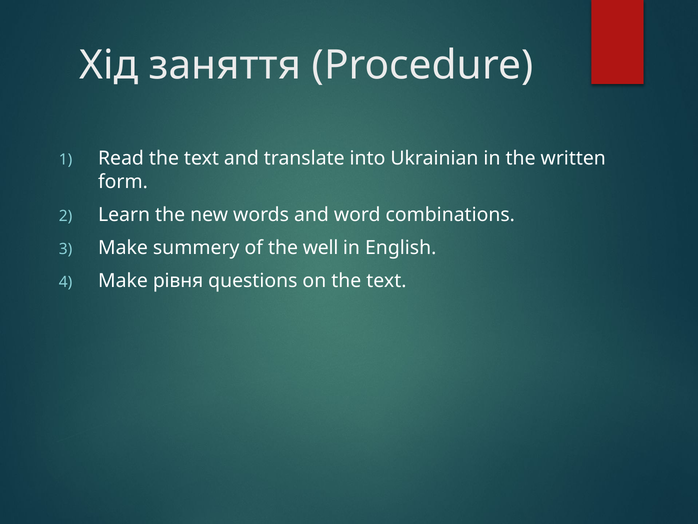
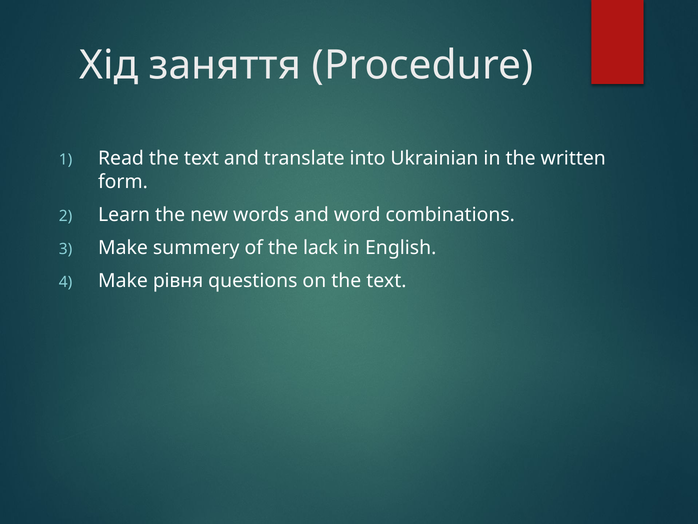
well: well -> lack (321, 247)
